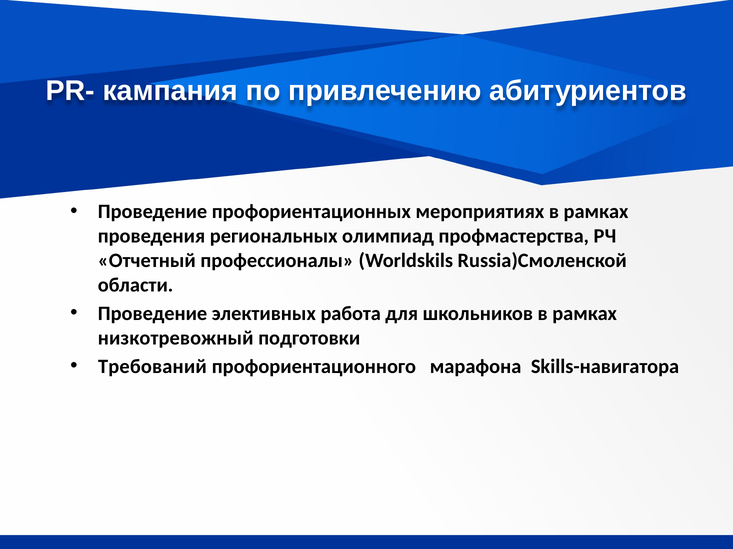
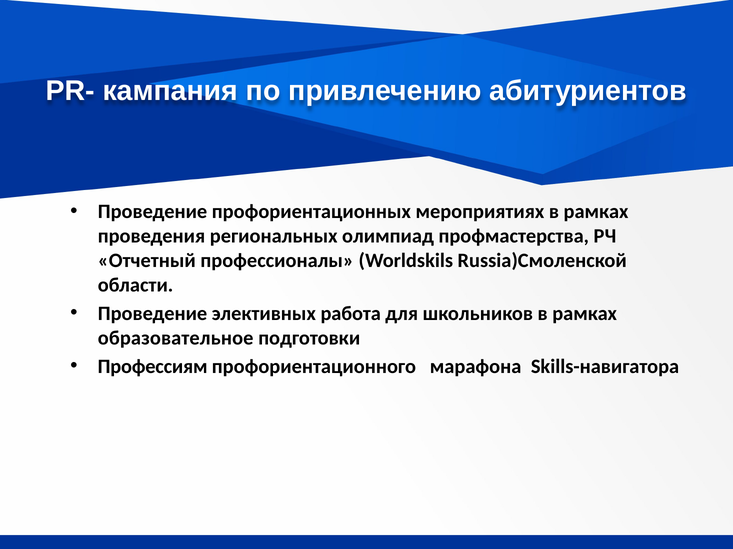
низкотревожный: низкотревожный -> образовательное (176, 338)
Требований: Требований -> Профессиям (153, 367)
